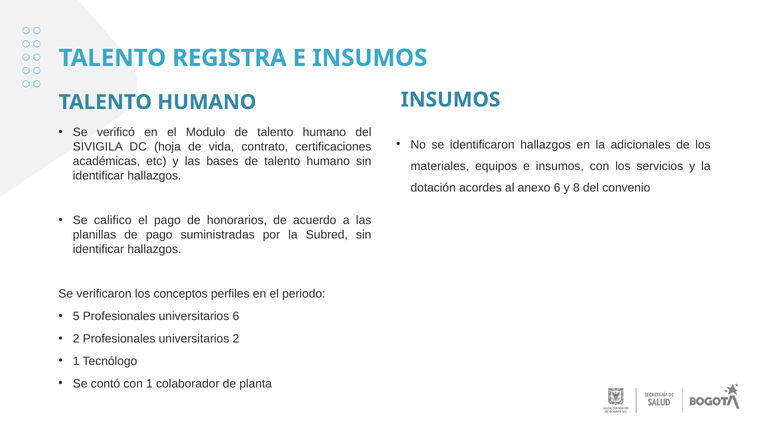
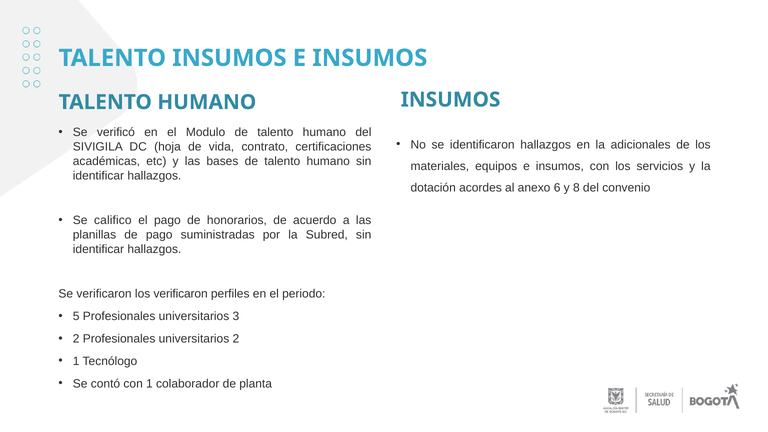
TALENTO REGISTRA: REGISTRA -> INSUMOS (229, 58)
los conceptos: conceptos -> verificaron (181, 294)
universitarios 6: 6 -> 3 (236, 316)
